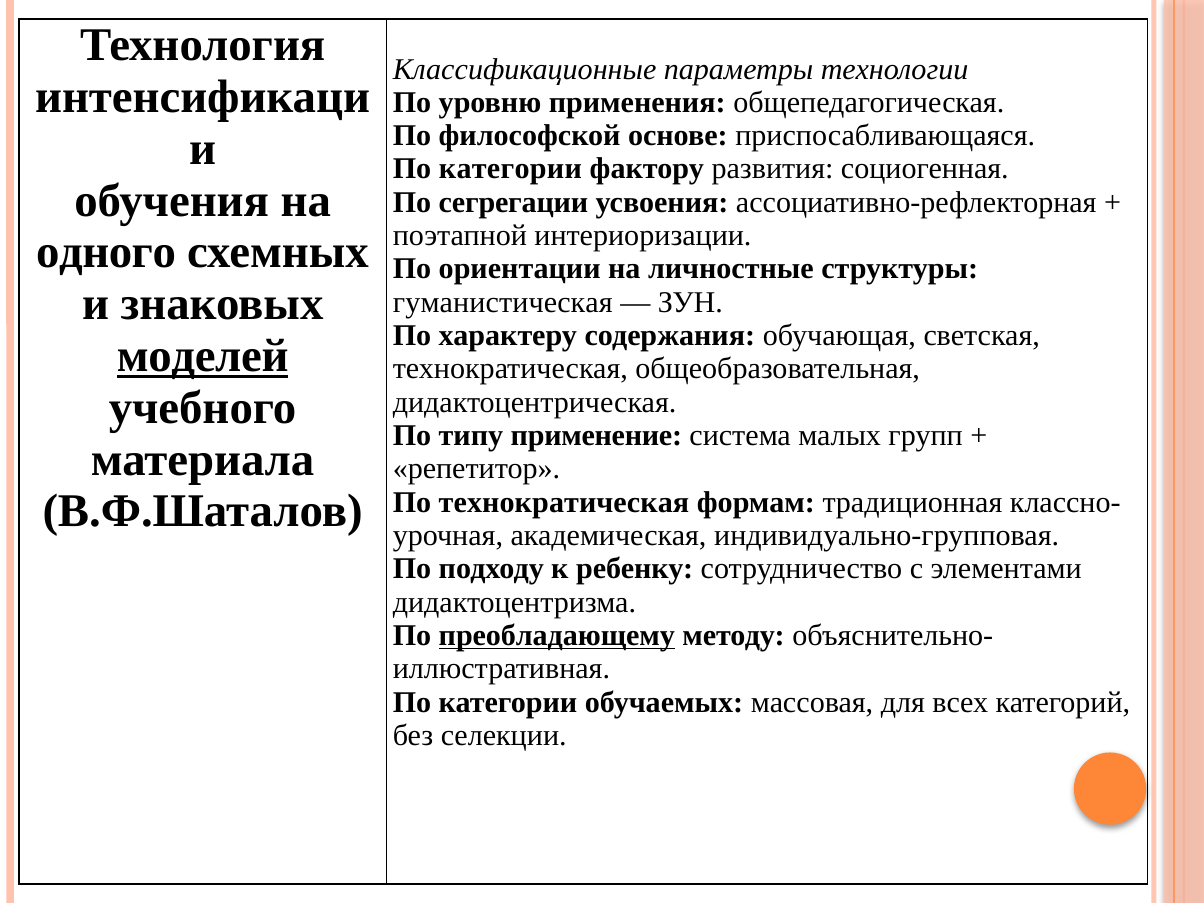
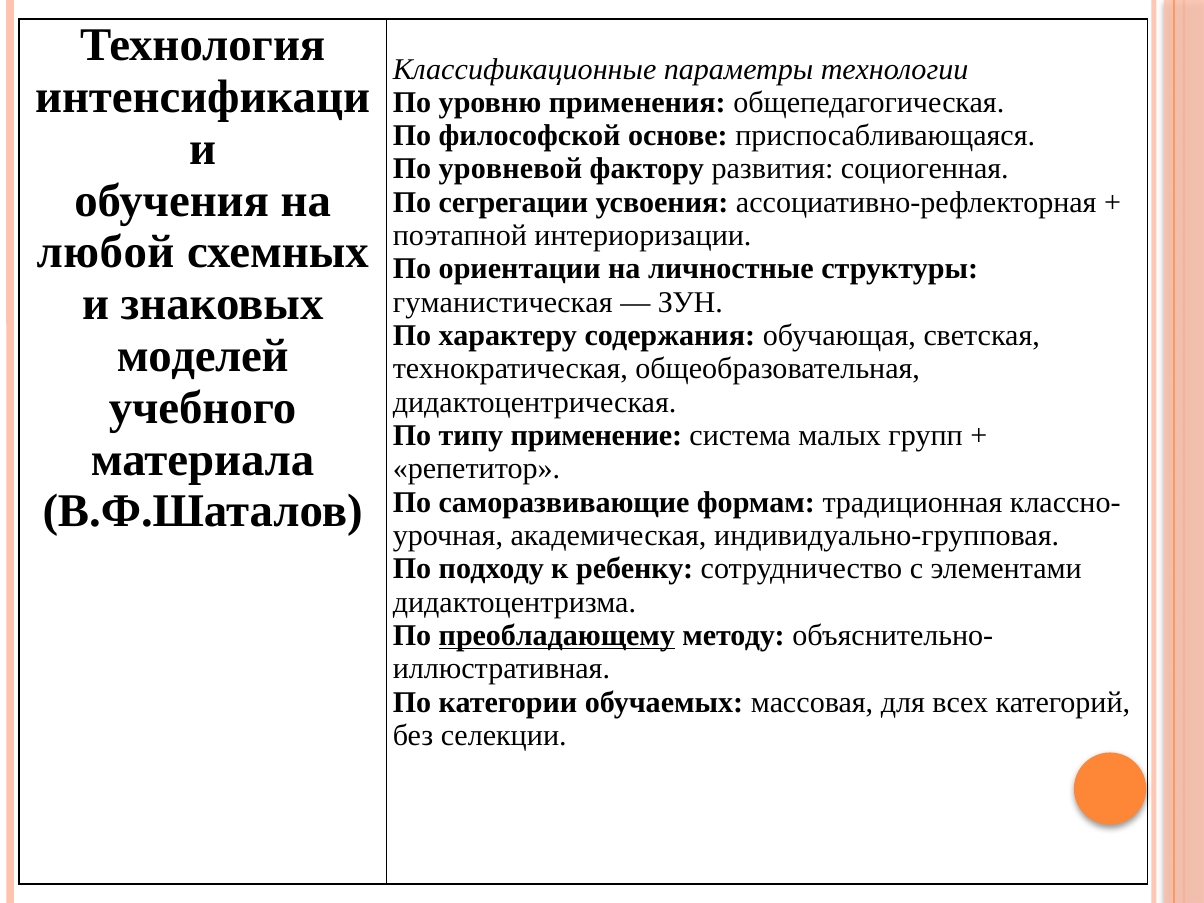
категории: категории -> уровневой (510, 169)
одного: одного -> любой (106, 252)
моделей underline: present -> none (203, 356)
По технократическая: технократическая -> саморазвивающие (564, 502)
